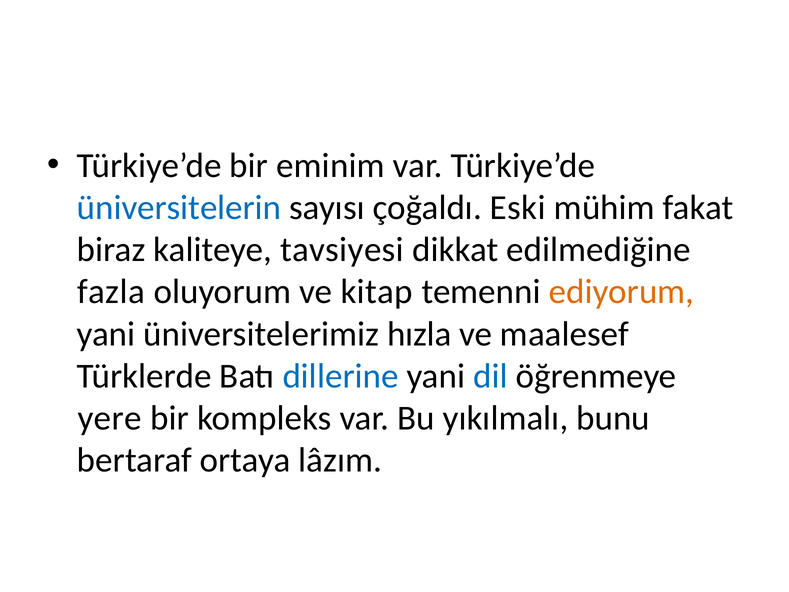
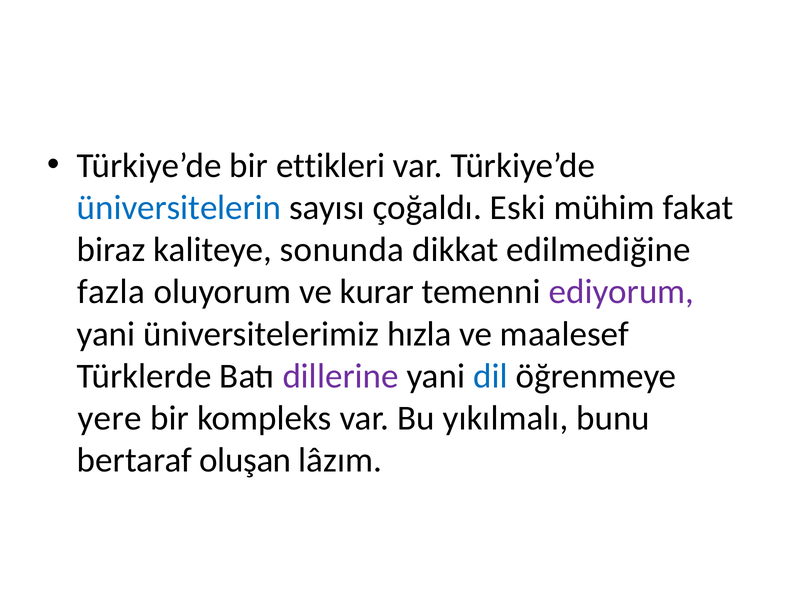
eminim: eminim -> ettikleri (331, 166)
tavsiyesi: tavsiyesi -> sonunda (342, 250)
kitap: kitap -> kurar (377, 292)
ediyorum colour: orange -> purple (621, 292)
dillerine colour: blue -> purple (341, 376)
ortaya: ortaya -> oluşan (245, 460)
